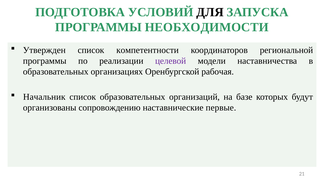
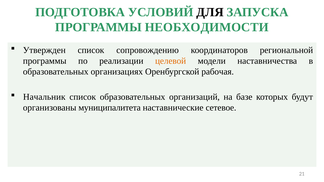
компетентности: компетентности -> сопровождению (148, 50)
целевой colour: purple -> orange (171, 61)
сопровождению: сопровождению -> муниципалитета (110, 108)
первые: первые -> сетевое (221, 108)
